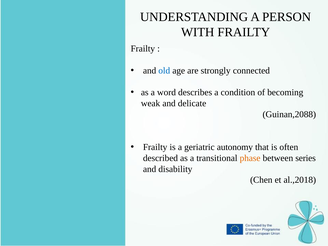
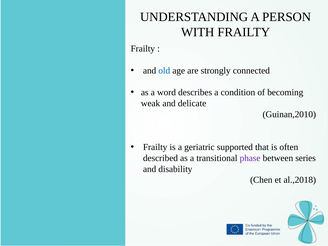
Guinan,2088: Guinan,2088 -> Guinan,2010 (289, 114)
autonomy: autonomy -> supported (235, 147)
phase colour: orange -> purple (250, 158)
